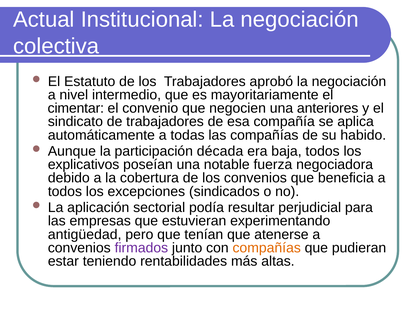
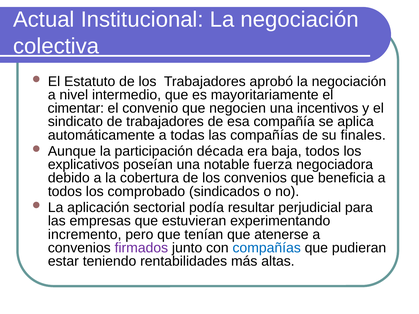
anteriores: anteriores -> incentivos (328, 108)
habido: habido -> finales (363, 135)
excepciones: excepciones -> comprobado (146, 192)
antigüedad: antigüedad -> incremento (85, 235)
compañías colour: orange -> blue (267, 248)
